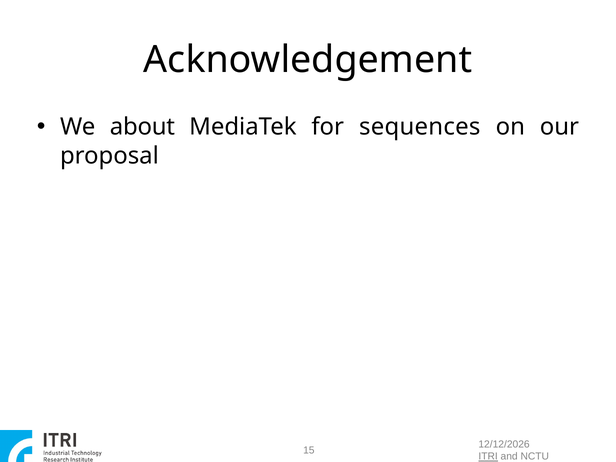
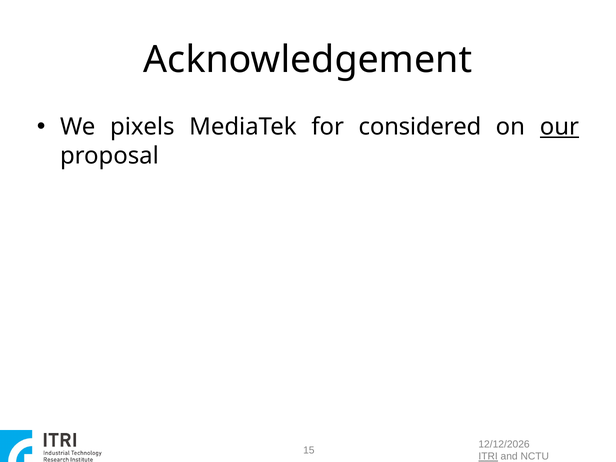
about: about -> pixels (142, 127)
sequences: sequences -> considered (420, 127)
our underline: none -> present (559, 127)
